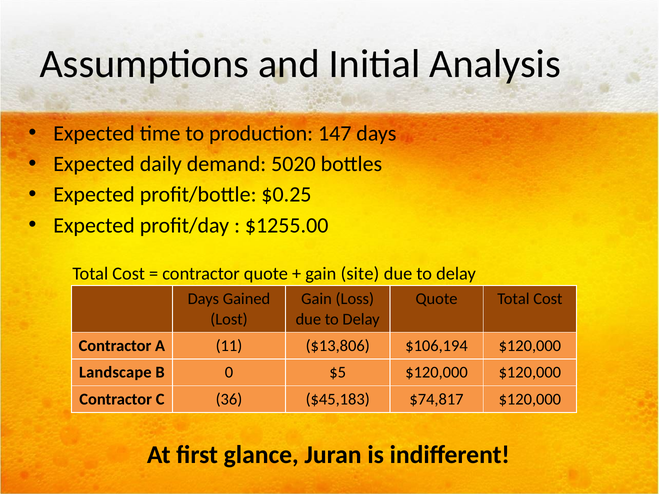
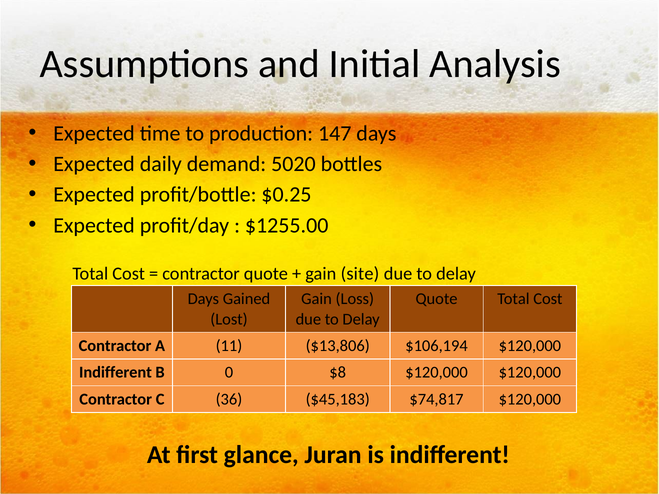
Landscape: Landscape -> Indifferent (115, 373)
$5: $5 -> $8 (338, 373)
